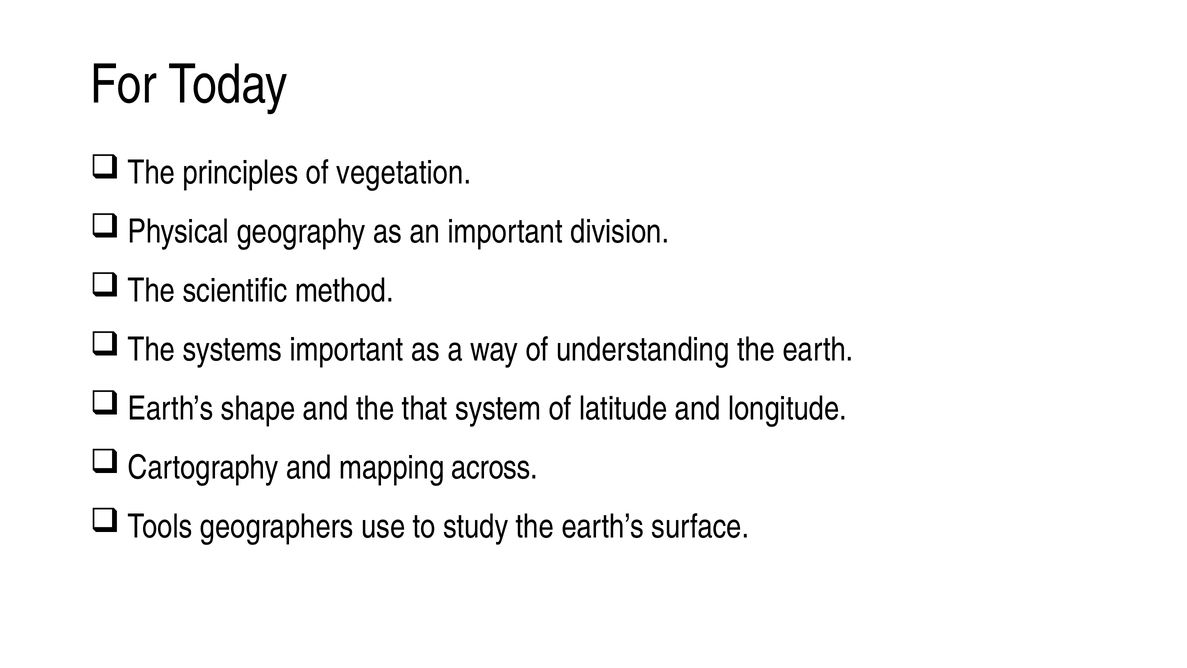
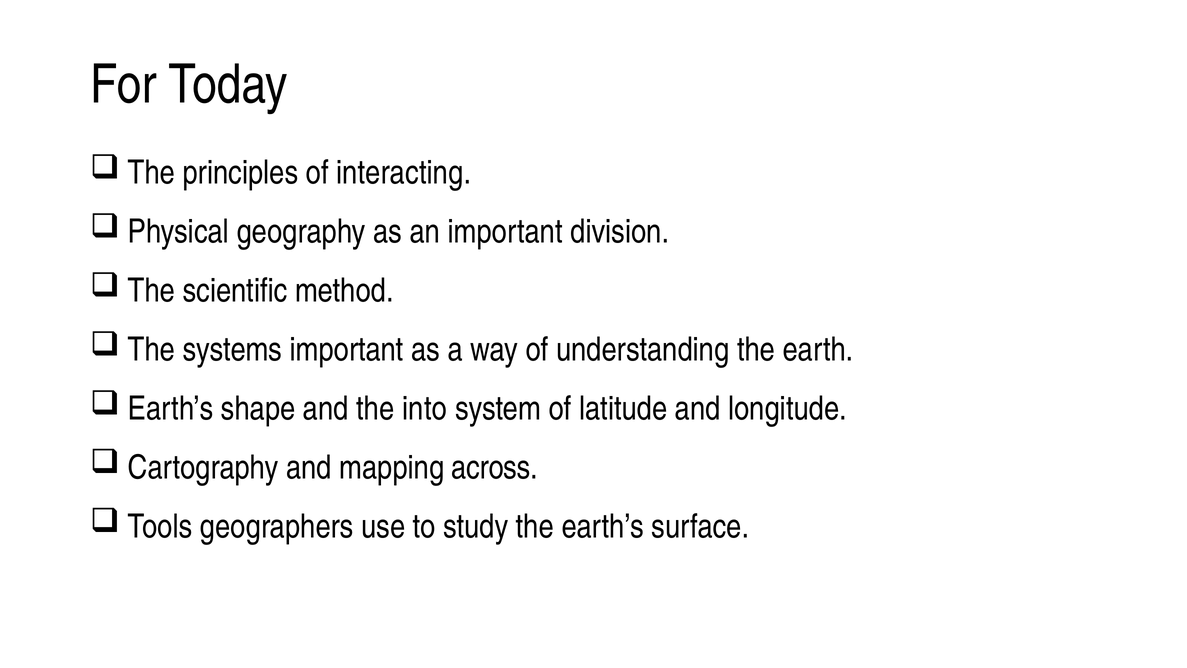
vegetation: vegetation -> interacting (404, 173)
that: that -> into (425, 409)
